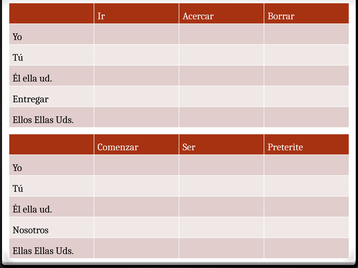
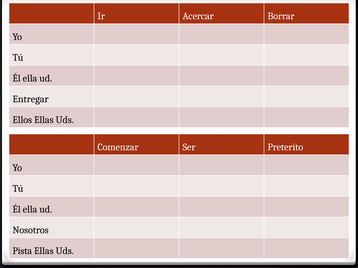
Preterite: Preterite -> Preterito (285, 147)
Ellas: Ellas -> Pista (22, 251)
